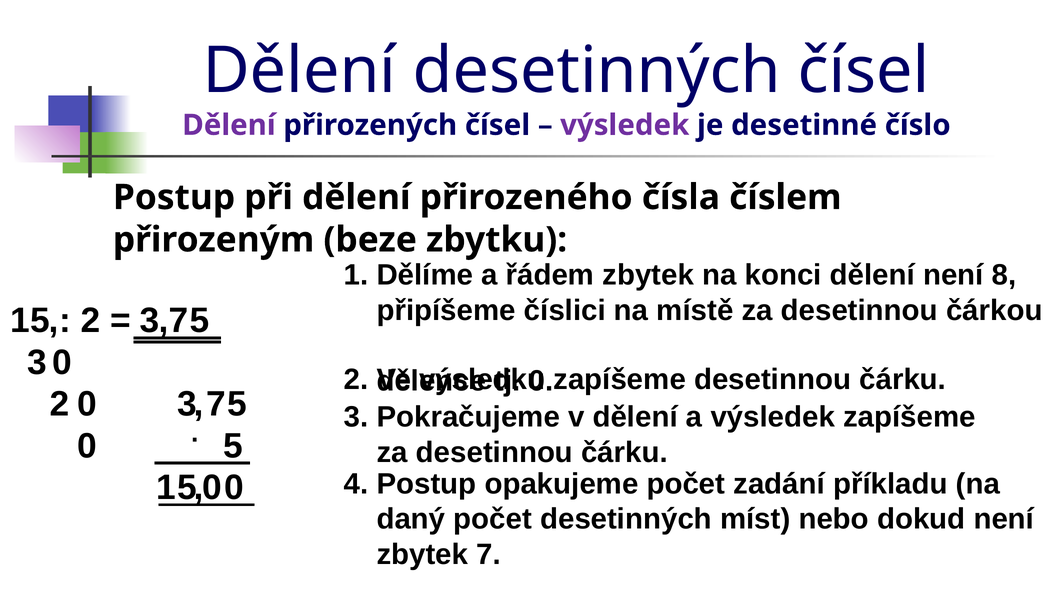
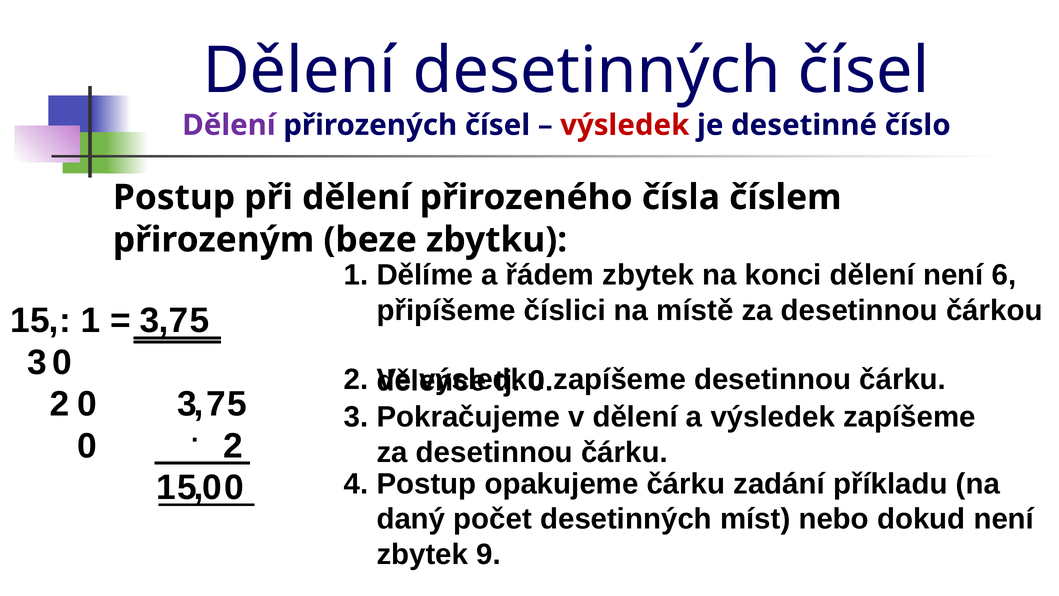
výsledek colour: purple -> red (625, 125)
8: 8 -> 6 (1004, 275)
2: 2 -> 1 (91, 321)
5: 5 -> 2 (233, 446)
opakujeme počet: počet -> čárku (686, 484)
zbytek 7: 7 -> 9 (489, 554)
